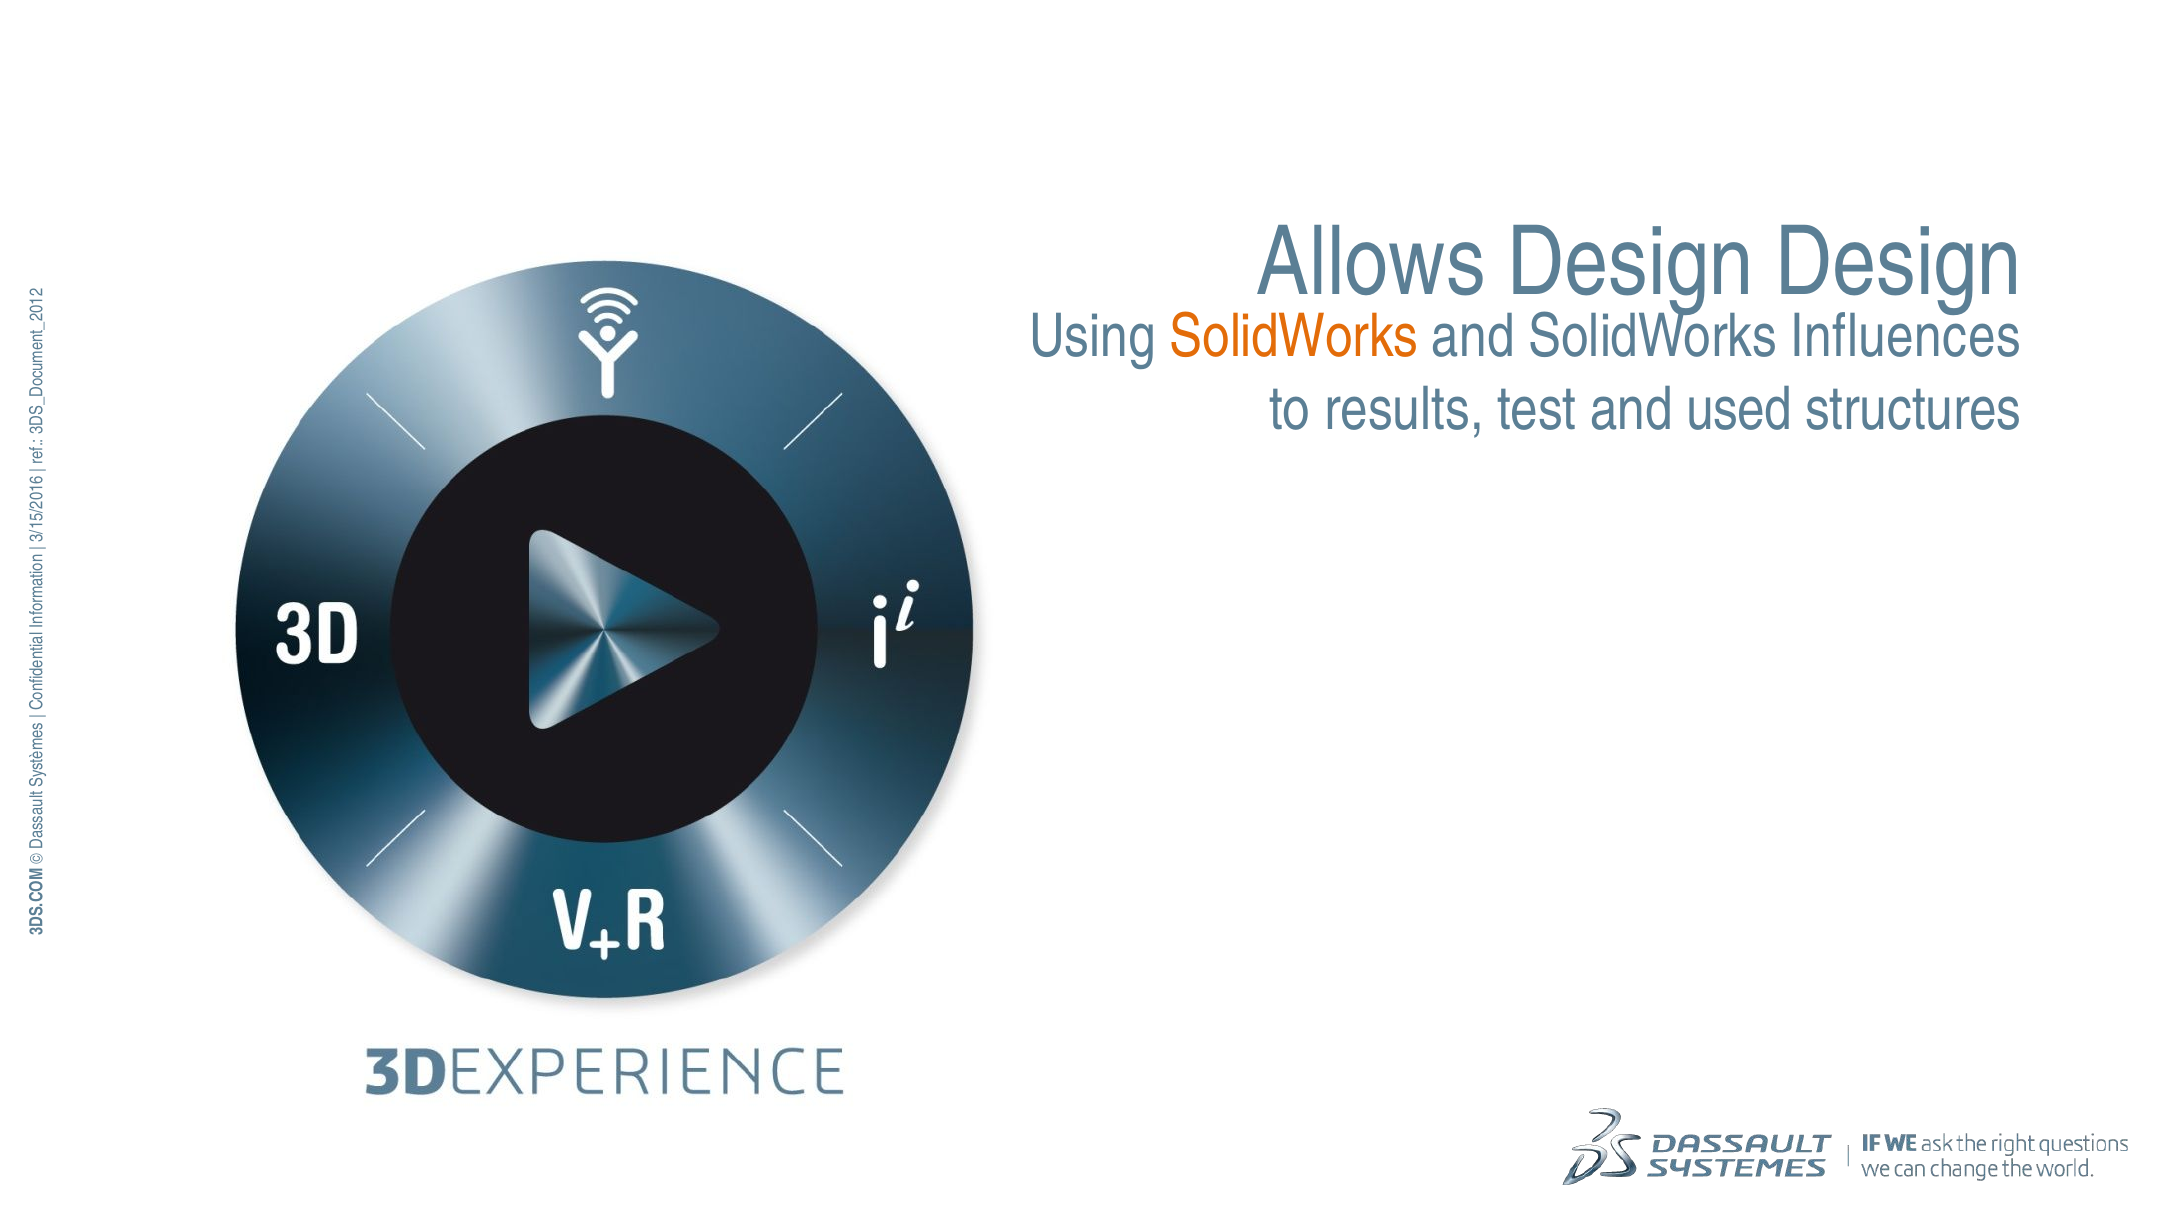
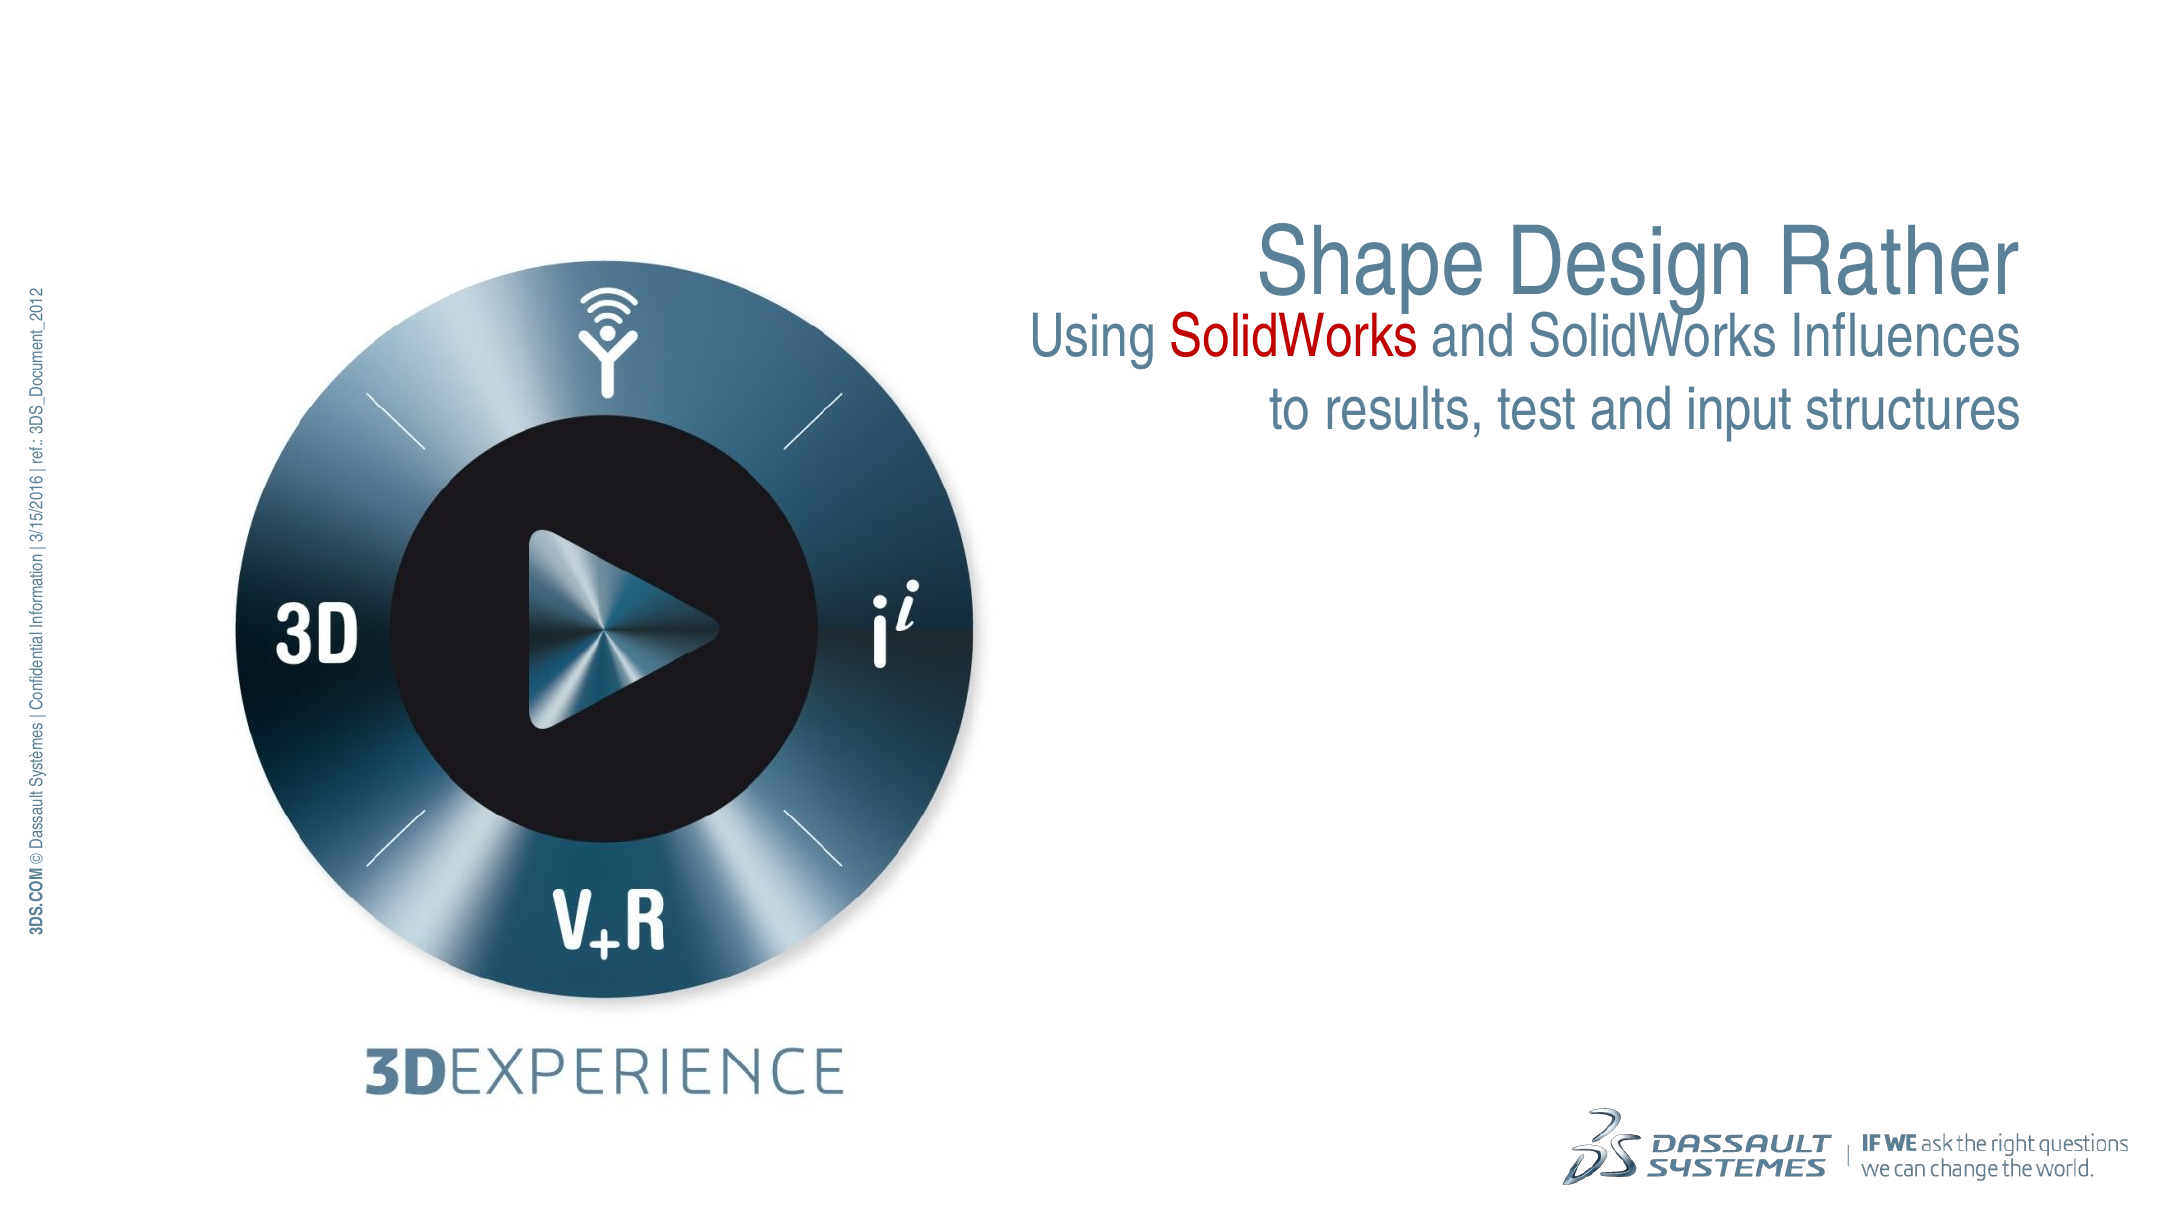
Allows: Allows -> Shape (1371, 263)
Design Design: Design -> Rather (1898, 263)
SolidWorks colour: orange -> red (1294, 337)
used: used -> input (1739, 410)
